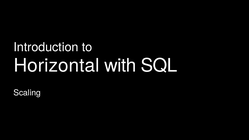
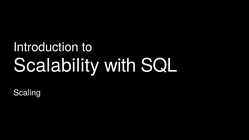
Horizontal: Horizontal -> Scalability (57, 65)
